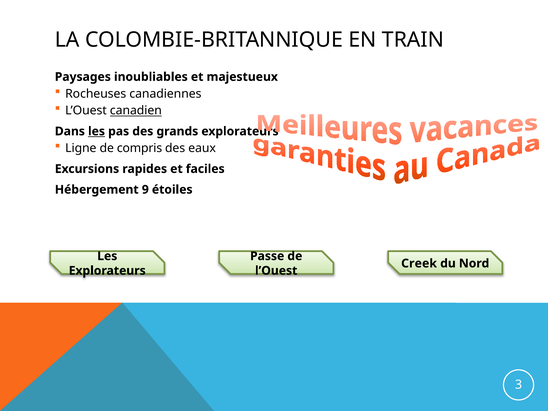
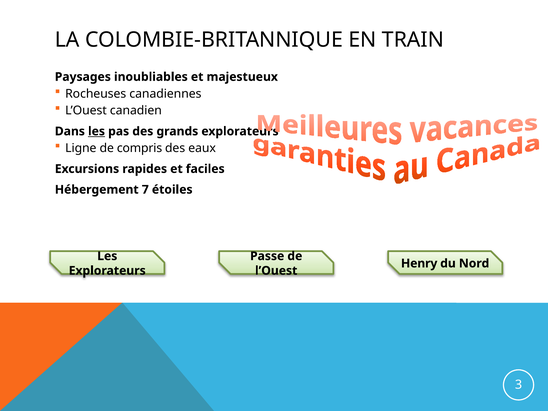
canadien underline: present -> none (136, 111)
9: 9 -> 7 (145, 190)
Creek: Creek -> Henry (419, 263)
